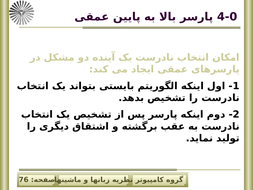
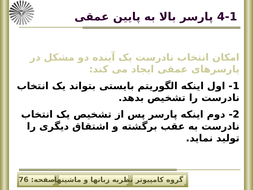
4-0: 4-0 -> 4-1 (227, 17)
